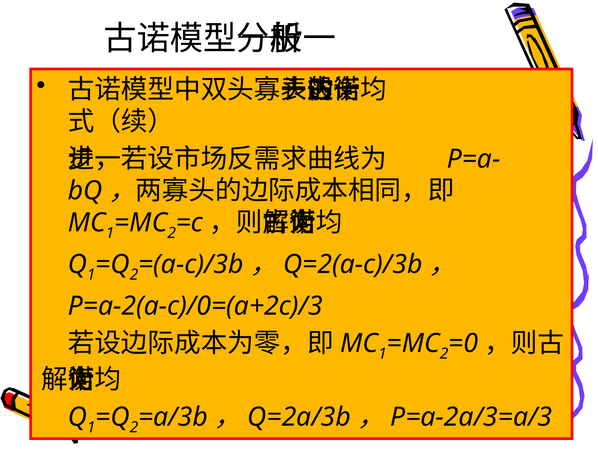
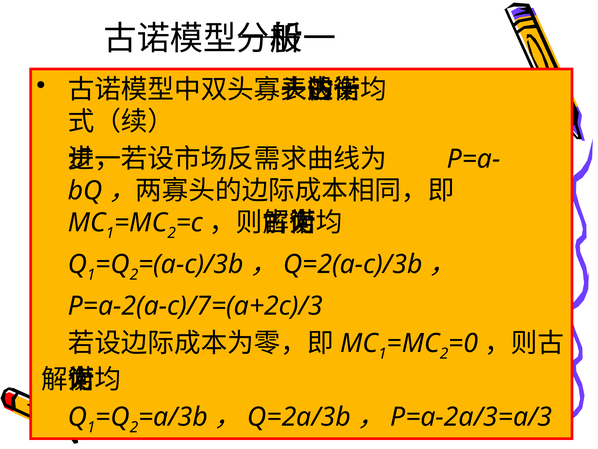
P=a-2(a-c)/0=(a+2c)/3: P=a-2(a-c)/0=(a+2c)/3 -> P=a-2(a-c)/7=(a+2c)/3 (195, 306)
